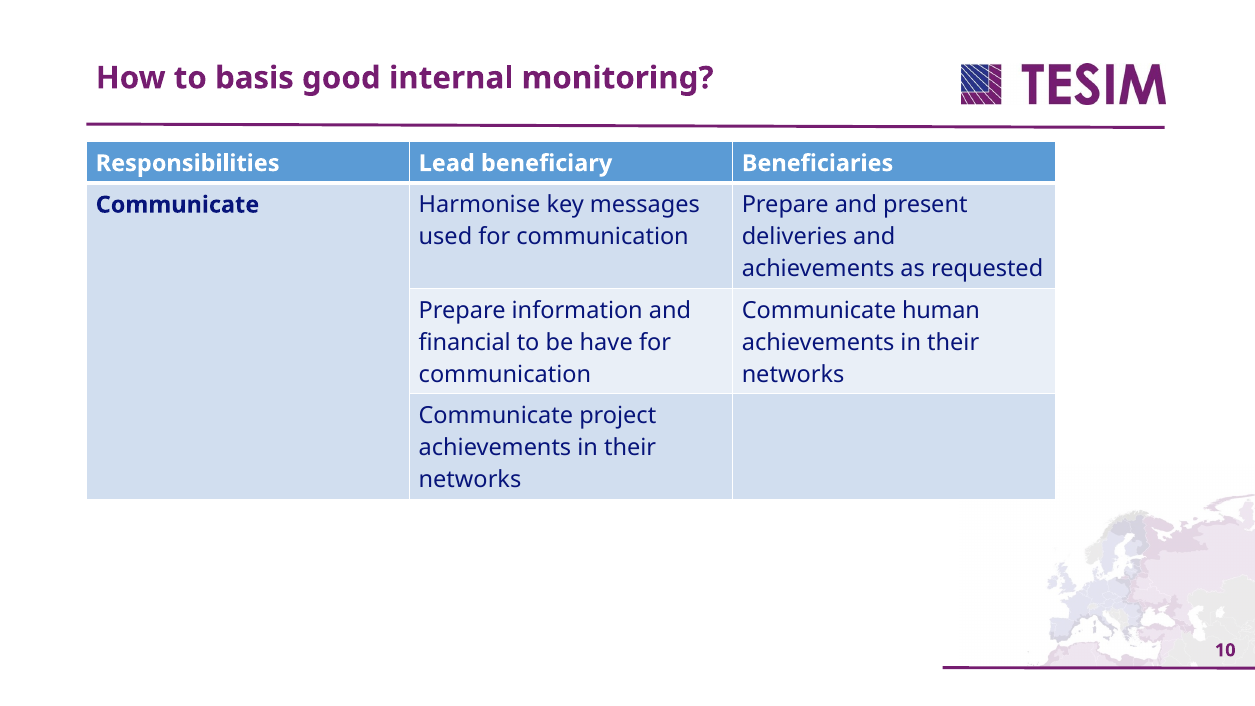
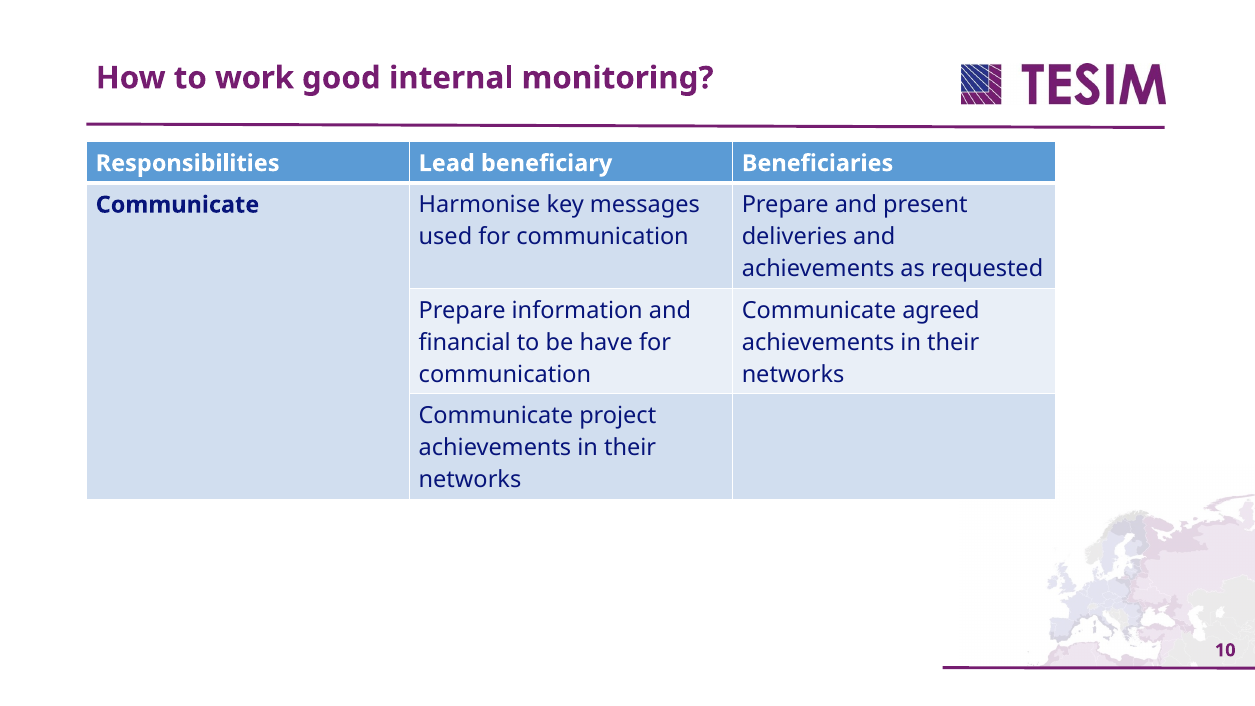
basis: basis -> work (255, 78)
human: human -> agreed (941, 310)
